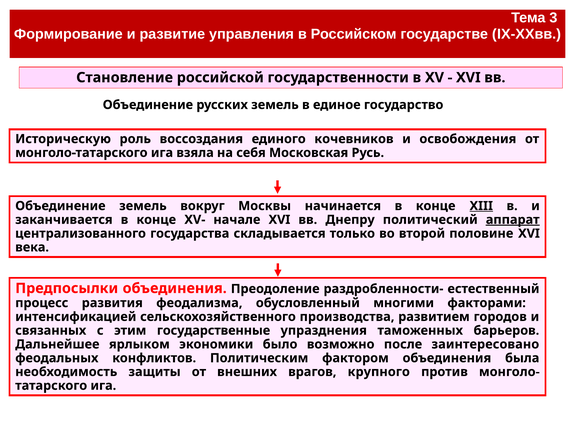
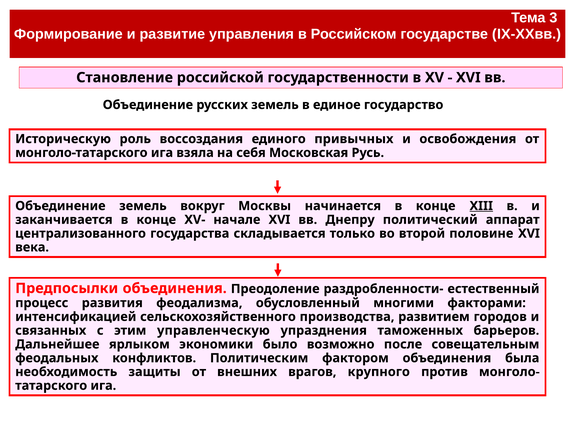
кочевников: кочевников -> привычных (354, 139)
аппарат underline: present -> none (513, 220)
государственные: государственные -> управленческую (213, 331)
заинтересовано: заинтересовано -> совещательным (485, 344)
